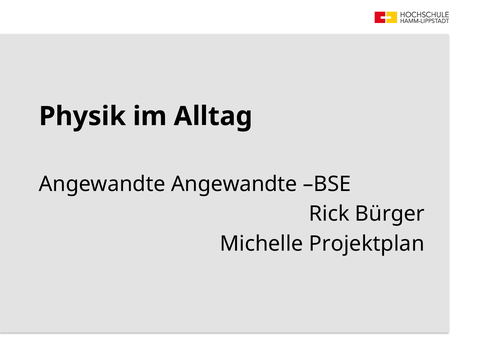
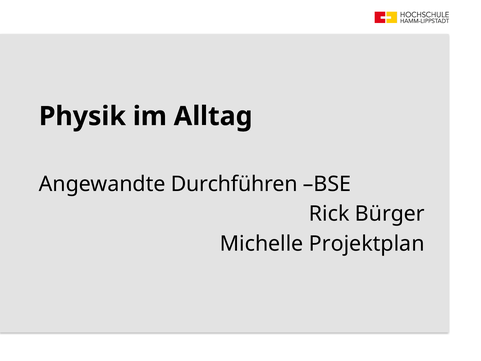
Angewandte Angewandte: Angewandte -> Durchführen (234, 184)
